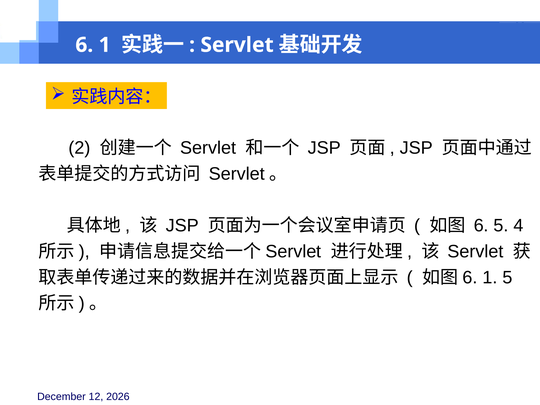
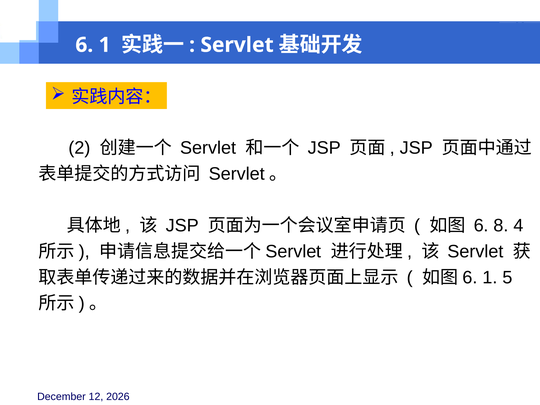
6 5: 5 -> 8 (501, 226)
